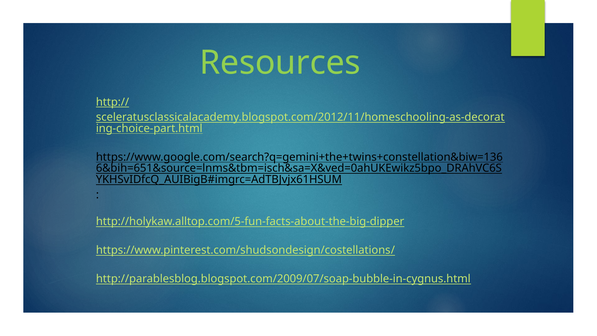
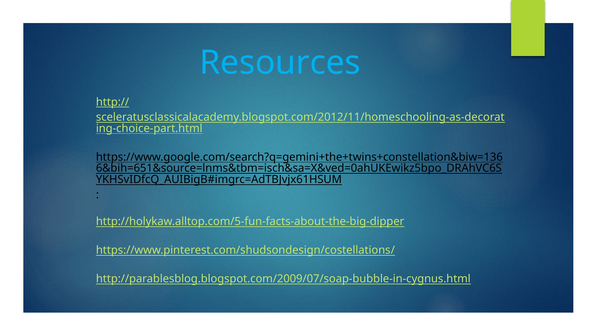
Resources colour: light green -> light blue (280, 63)
